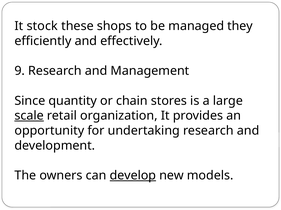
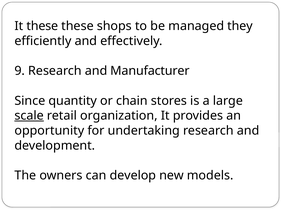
It stock: stock -> these (42, 26)
Management: Management -> Manufacturer (150, 71)
develop underline: present -> none (133, 176)
